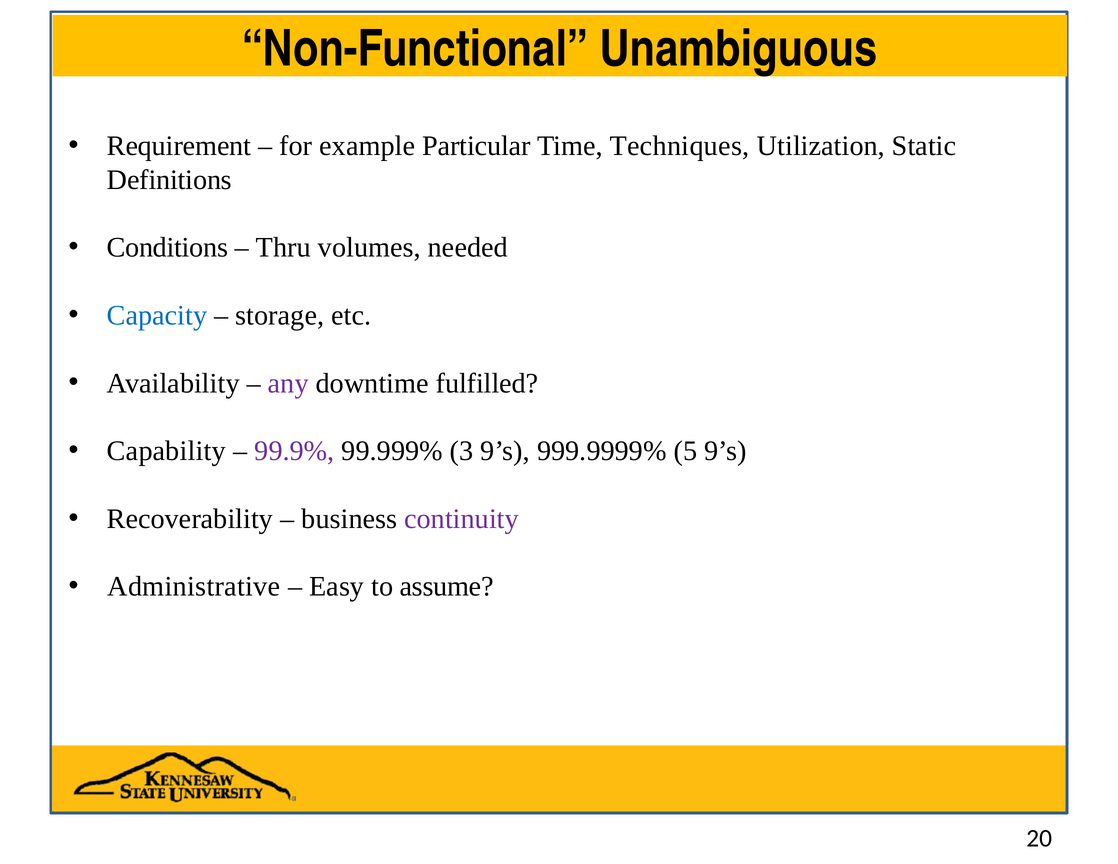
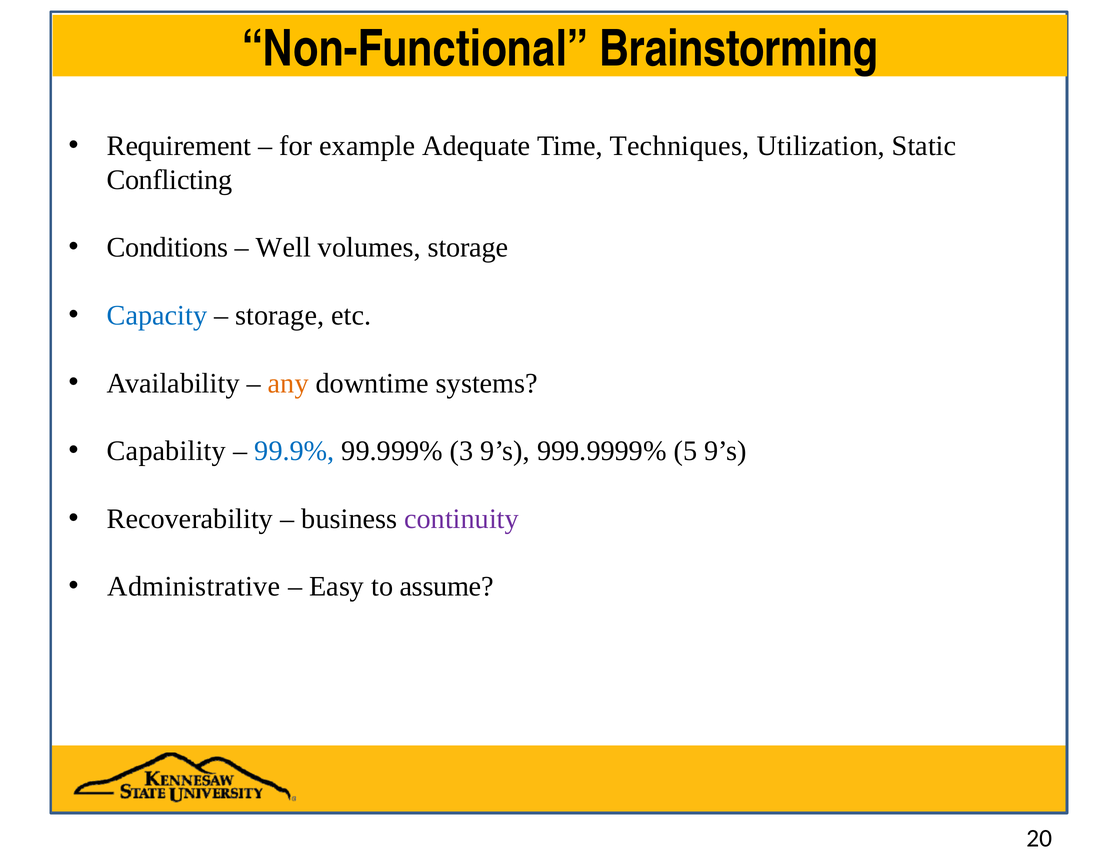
Unambiguous: Unambiguous -> Brainstorming (739, 49)
Particular: Particular -> Adequate (476, 146)
Definitions: Definitions -> Conflicting (169, 180)
Thru: Thru -> Well (283, 248)
volumes needed: needed -> storage (468, 248)
any colour: purple -> orange (288, 383)
fulfilled: fulfilled -> systems (487, 383)
99.9% colour: purple -> blue (294, 451)
